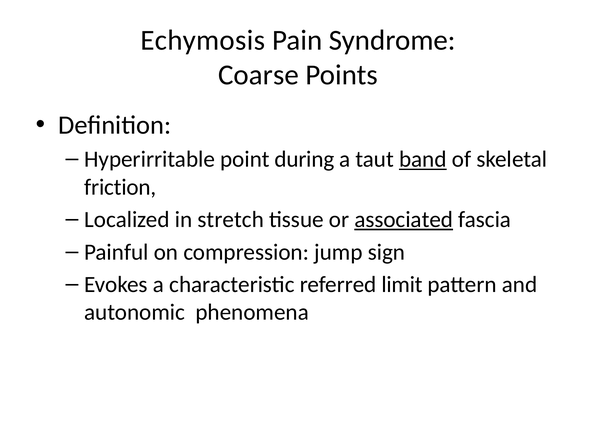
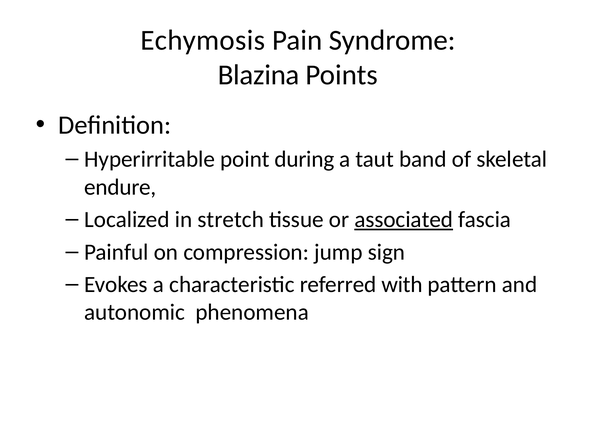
Coarse: Coarse -> Blazina (259, 75)
band underline: present -> none (423, 159)
friction: friction -> endure (120, 187)
limit: limit -> with (402, 285)
